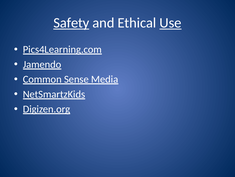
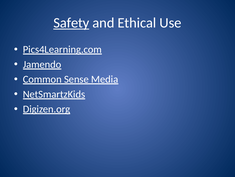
Use underline: present -> none (170, 23)
